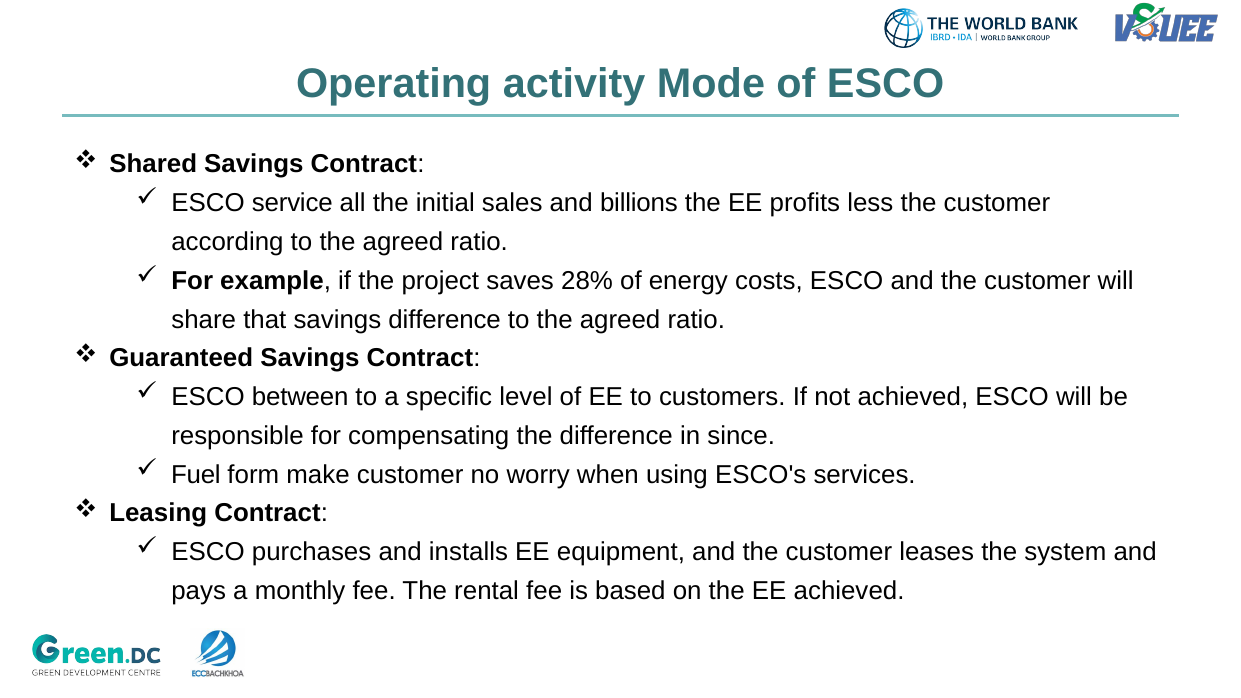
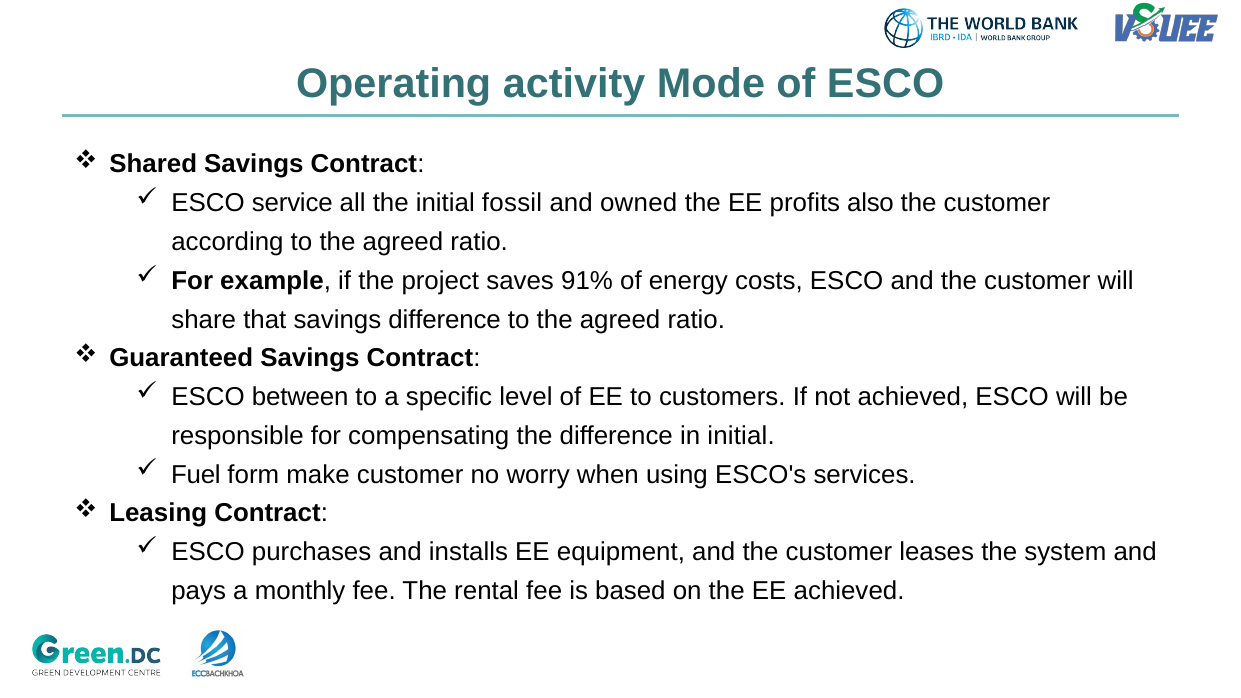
sales: sales -> fossil (512, 203)
billions: billions -> owned (639, 203)
less: less -> also (870, 203)
28%: 28% -> 91% (587, 281)
in since: since -> initial (741, 436)
